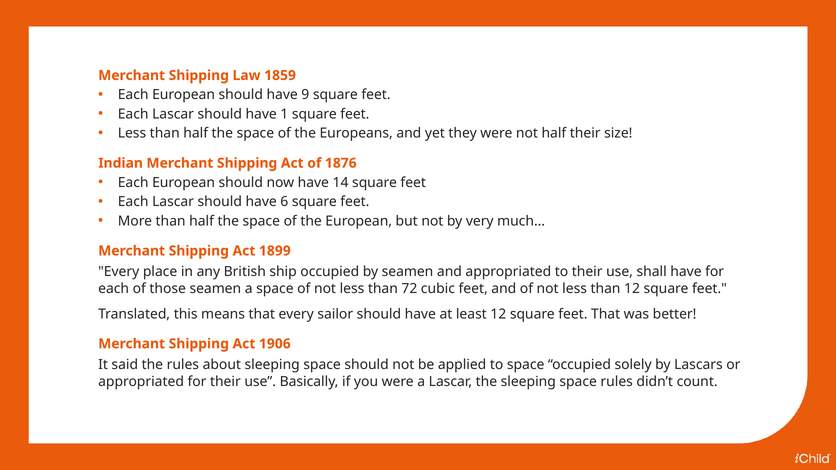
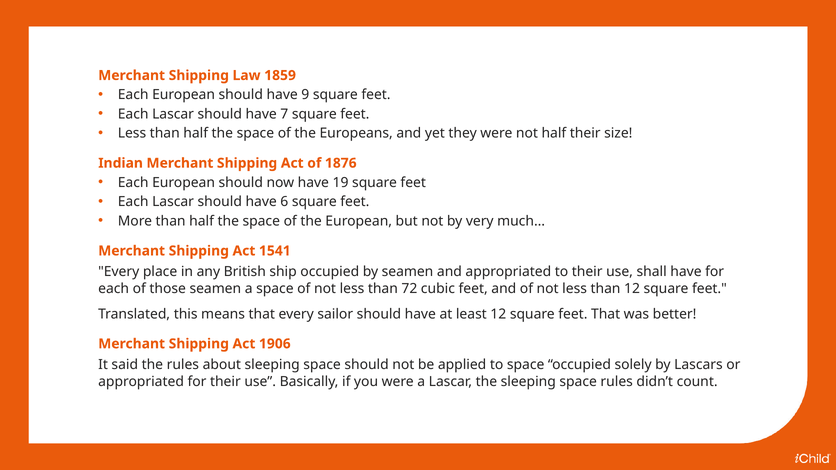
1: 1 -> 7 (284, 114)
14: 14 -> 19 (341, 183)
1899: 1899 -> 1541 (275, 251)
